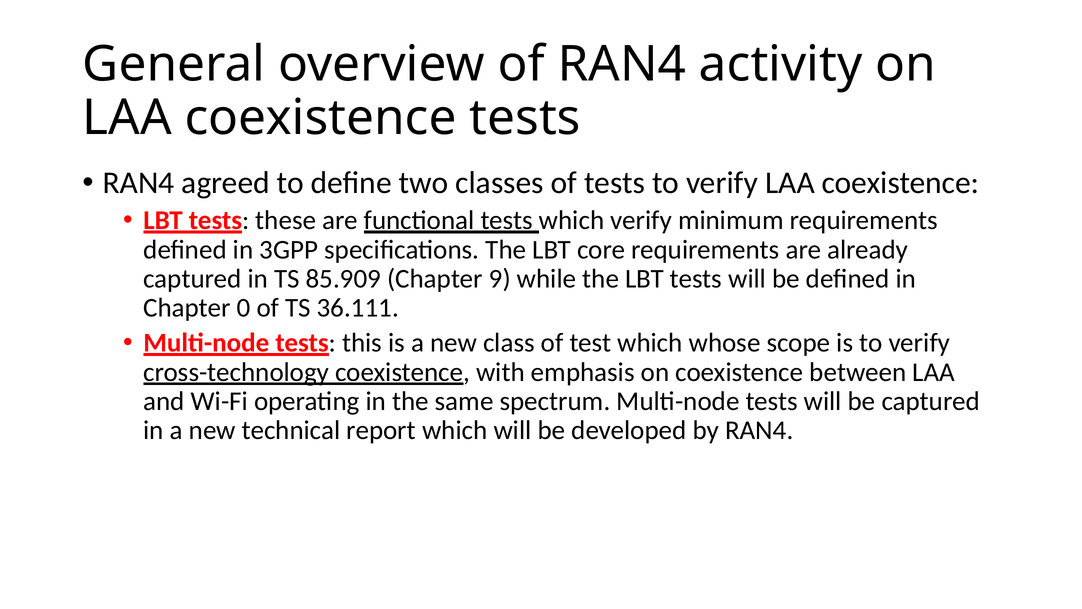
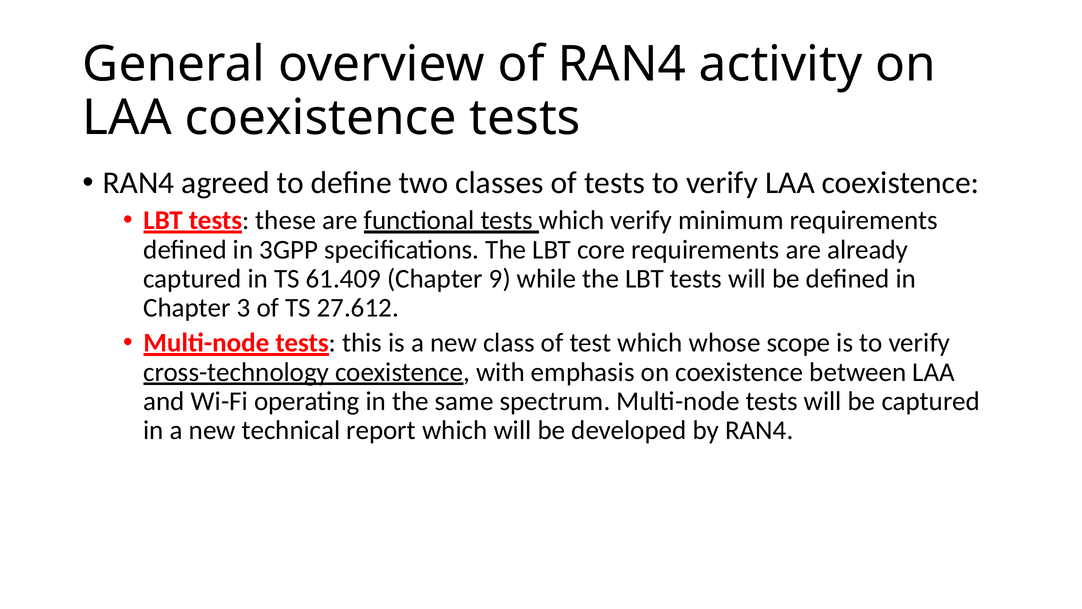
85.909: 85.909 -> 61.409 (343, 279)
0: 0 -> 3 (244, 308)
36.111: 36.111 -> 27.612 (358, 308)
